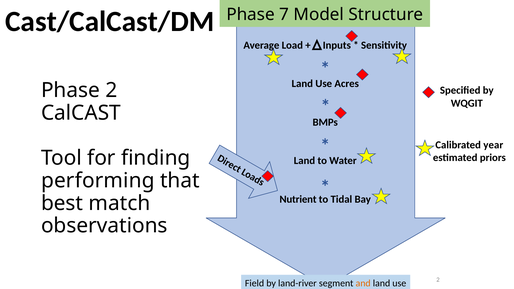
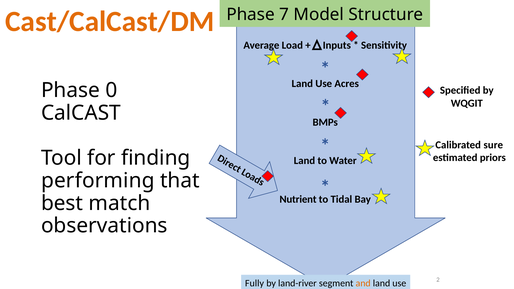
Cast/CalCast/DM colour: black -> orange (110, 22)
Phase 2: 2 -> 0 (111, 90)
year: year -> sure (493, 145)
Field: Field -> Fully (254, 283)
